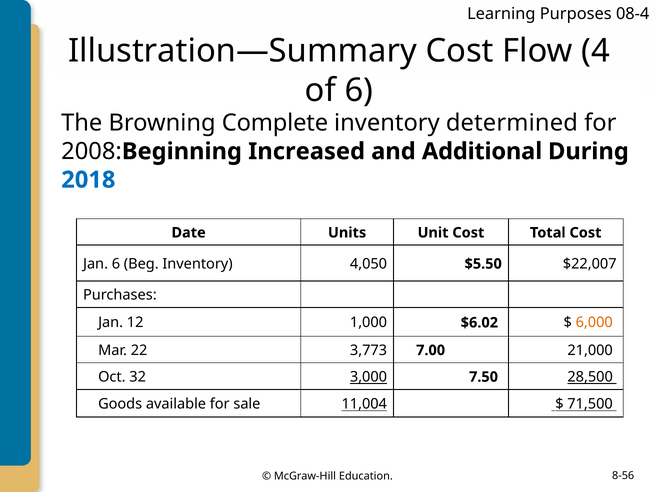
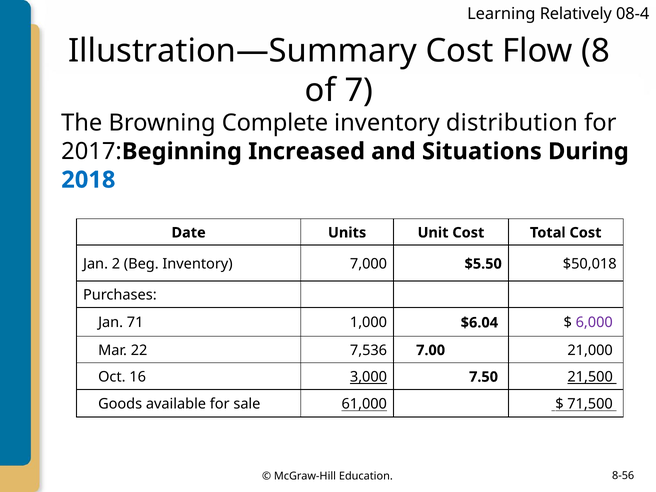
Purposes: Purposes -> Relatively (576, 14)
4: 4 -> 8 (596, 51)
of 6: 6 -> 7 (359, 90)
determined: determined -> distribution (512, 123)
2008: 2008 -> 2017 (92, 151)
Additional: Additional -> Situations (482, 151)
Jan 6: 6 -> 2 (116, 264)
4,050: 4,050 -> 7,000 (369, 264)
$22,007: $22,007 -> $50,018 (590, 264)
12: 12 -> 71 (135, 323)
$6.02: $6.02 -> $6.04 (479, 323)
6,000 colour: orange -> purple (594, 323)
3,773: 3,773 -> 7,536 (369, 350)
32: 32 -> 16 (138, 377)
28,500: 28,500 -> 21,500 (590, 377)
11,004: 11,004 -> 61,000 (364, 404)
